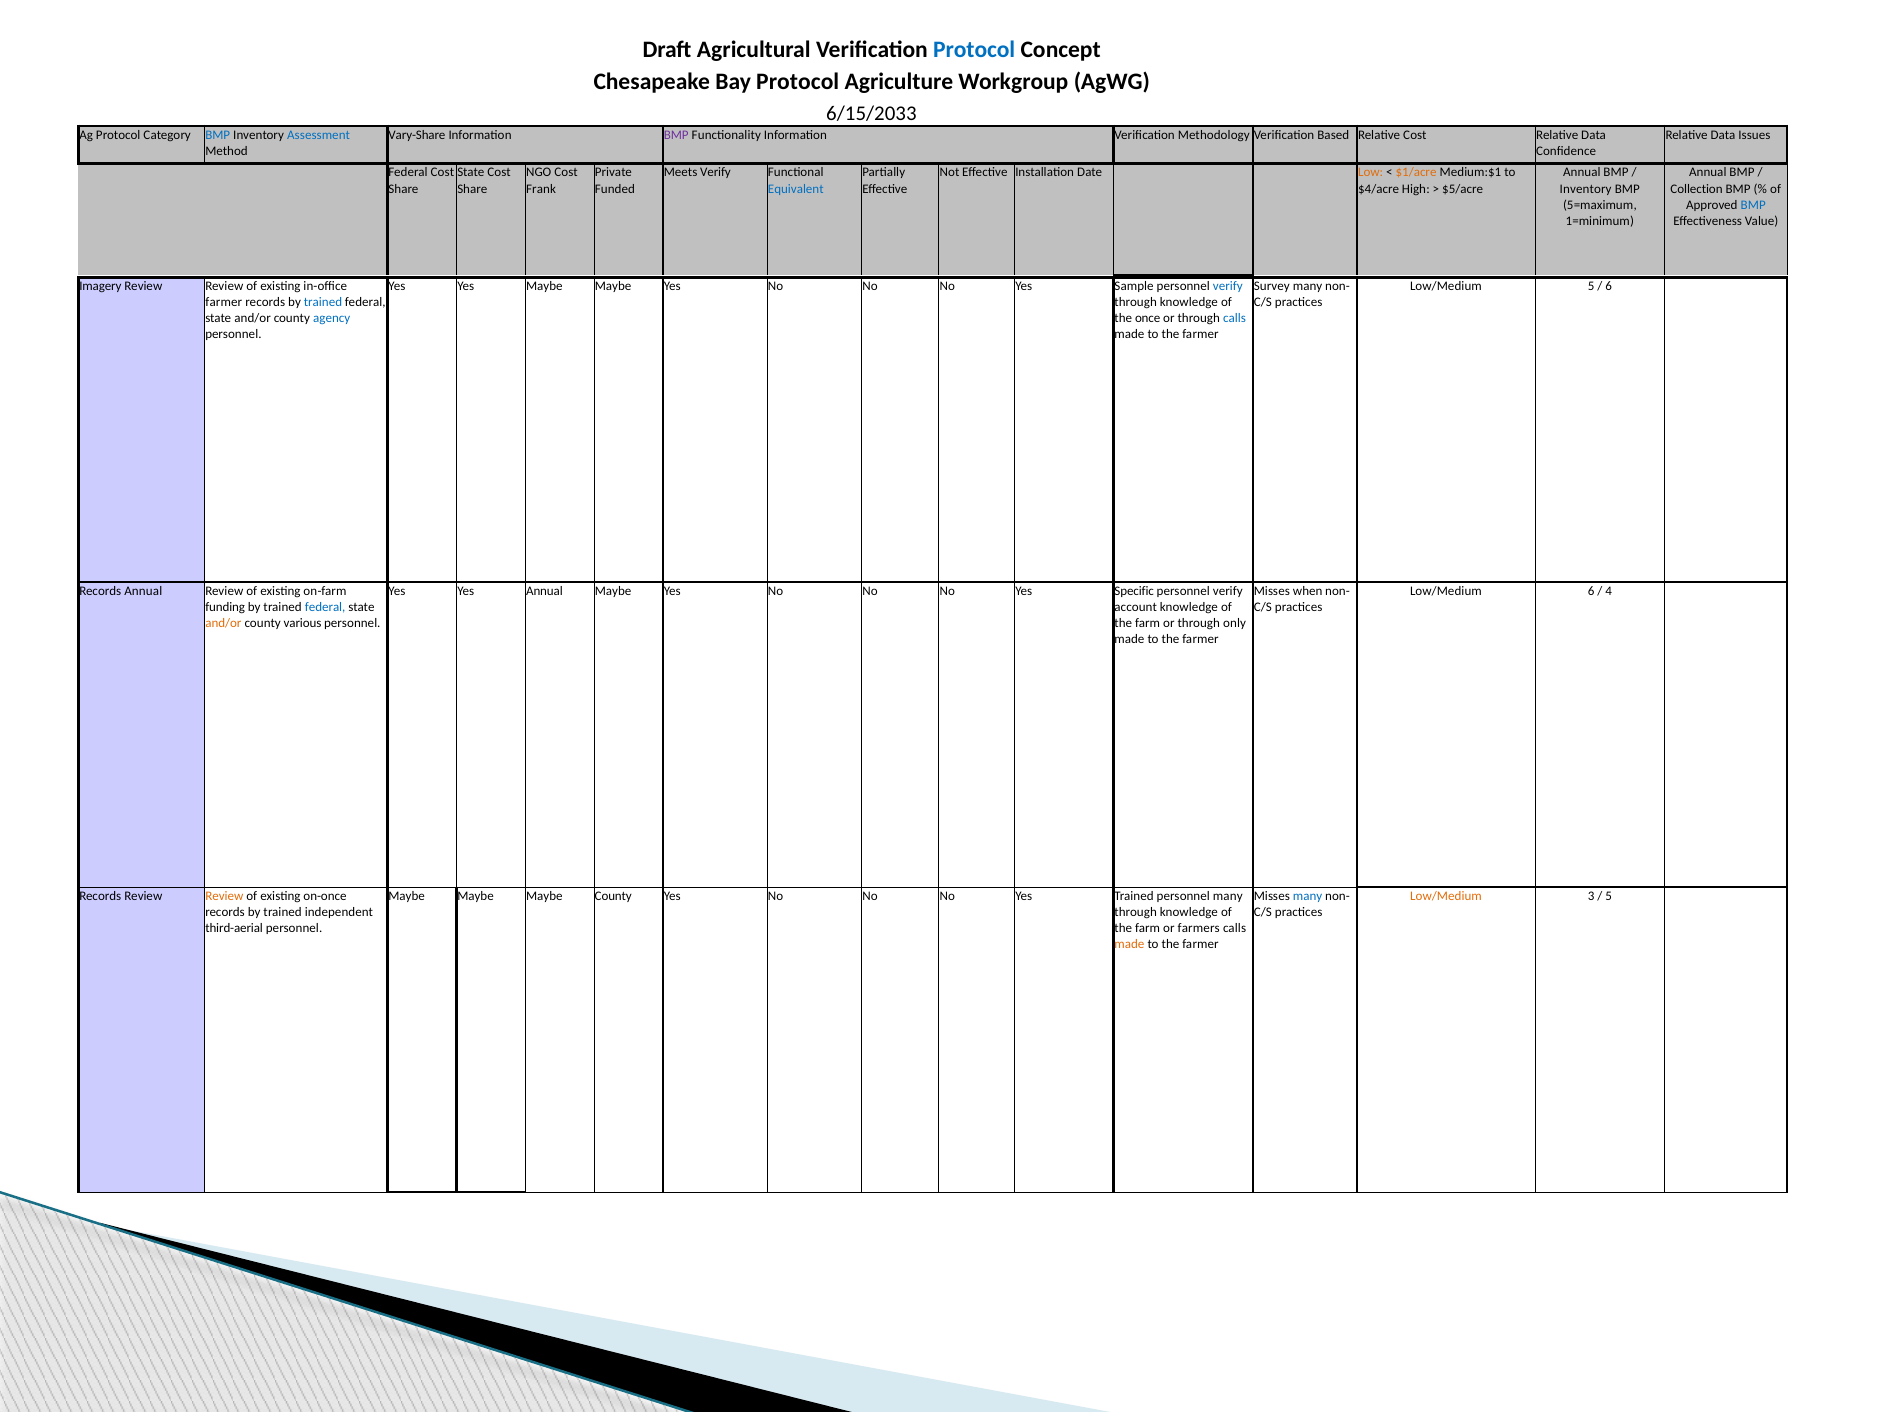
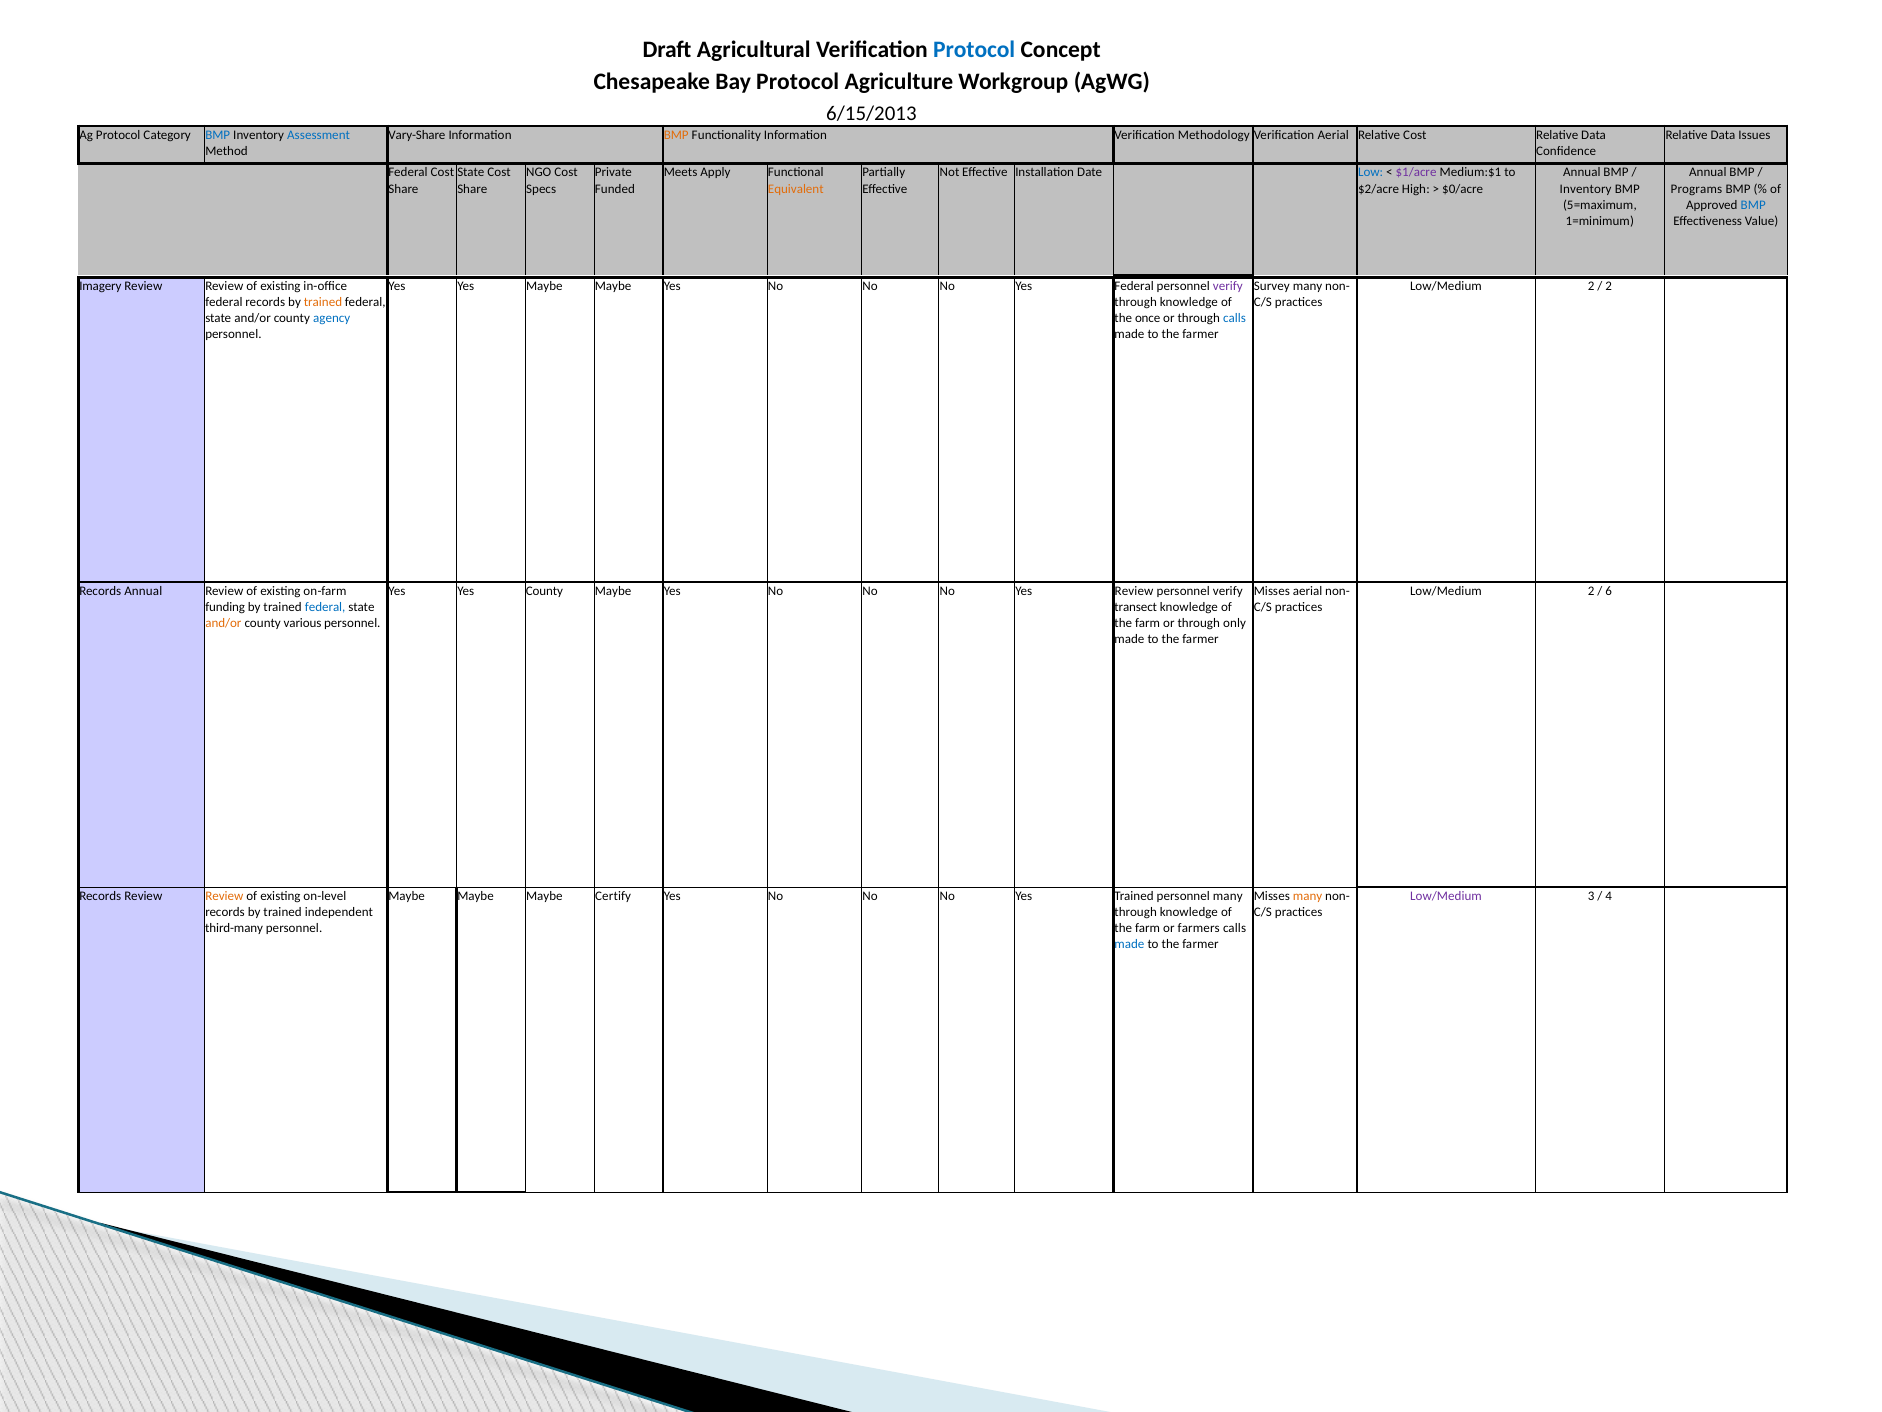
6/15/2033: 6/15/2033 -> 6/15/2013 (871, 113)
BMP colour: purple -> orange (676, 135)
Verification Based: Based -> Aerial (1333, 135)
Meets Verify: Verify -> Apply (715, 173)
Low colour: orange -> blue (1371, 173)
$1/acre colour: orange -> purple (1416, 173)
Frank: Frank -> Specs (541, 189)
Equivalent colour: blue -> orange (796, 189)
$4/acre: $4/acre -> $2/acre (1379, 189)
$5/acre: $5/acre -> $0/acre (1463, 189)
Collection: Collection -> Programs (1696, 189)
Yes Sample: Sample -> Federal (1134, 286)
verify colour: blue -> purple (1228, 286)
5: 5 -> 2 (1591, 286)
6: 6 -> 2 (1609, 286)
farmer: farmer -> federal (224, 302)
trained colour: blue -> orange (323, 302)
Yes Annual: Annual -> County (544, 591)
Yes Specific: Specific -> Review (1134, 591)
Misses when: when -> aerial (1308, 591)
6: 6 -> 2 (1591, 591)
4: 4 -> 6 (1609, 591)
account: account -> transect (1136, 607)
on-once: on-once -> on-level (325, 896)
Maybe County: County -> Certify (613, 896)
many colour: blue -> orange (1308, 896)
Low/Medium colour: orange -> purple (1446, 896)
5: 5 -> 4 (1609, 896)
third-aerial: third-aerial -> third-many (234, 928)
made colour: orange -> blue (1129, 944)
